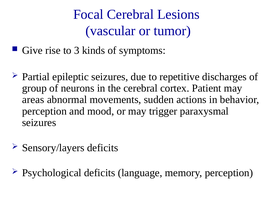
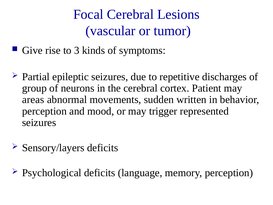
actions: actions -> written (191, 100)
paraxysmal: paraxysmal -> represented (204, 111)
